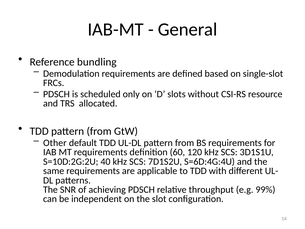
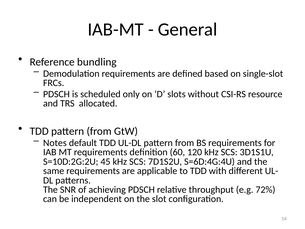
Other: Other -> Notes (55, 143)
40: 40 -> 45 (105, 161)
99%: 99% -> 72% (265, 189)
